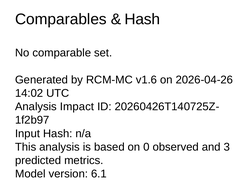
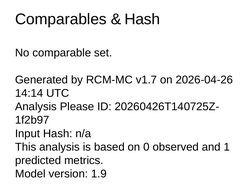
v1.6: v1.6 -> v1.7 (146, 80)
14:02: 14:02 -> 14:14 (29, 93)
Impact: Impact -> Please (77, 107)
3: 3 -> 1 (227, 147)
6.1: 6.1 -> 1.9 (99, 174)
